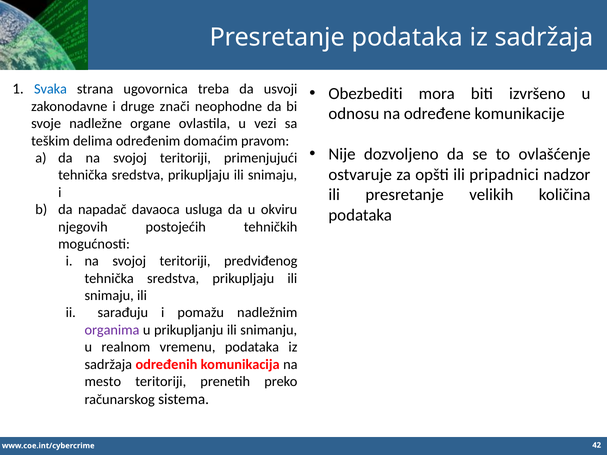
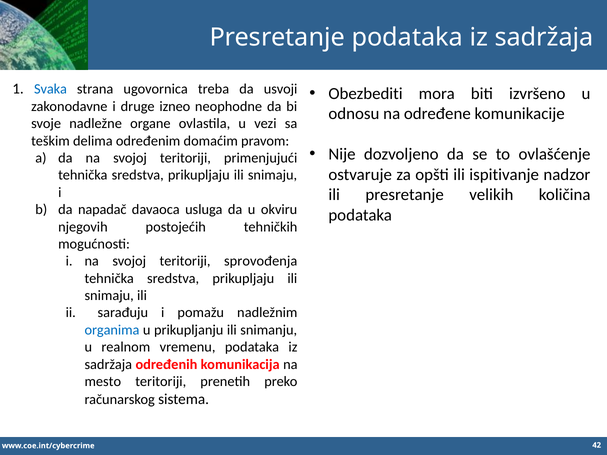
znači: znači -> izneo (175, 106)
pripadnici: pripadnici -> ispitivanje (504, 175)
predviđenog: predviđenog -> sprovođenja (261, 261)
organima colour: purple -> blue (112, 330)
